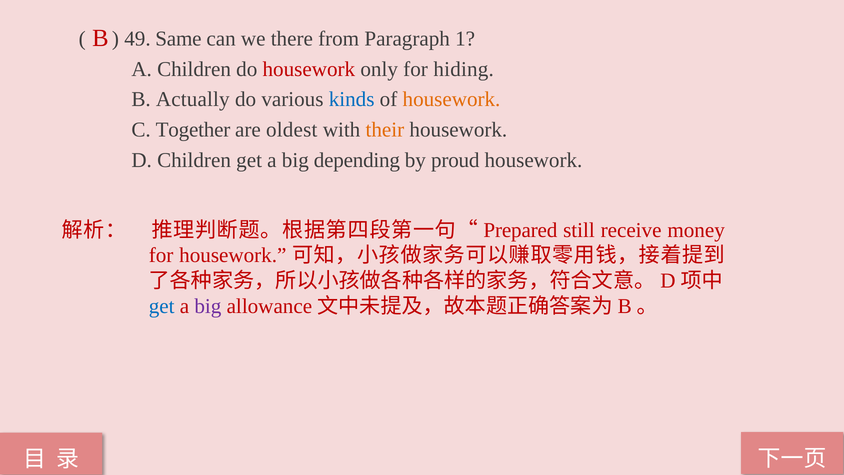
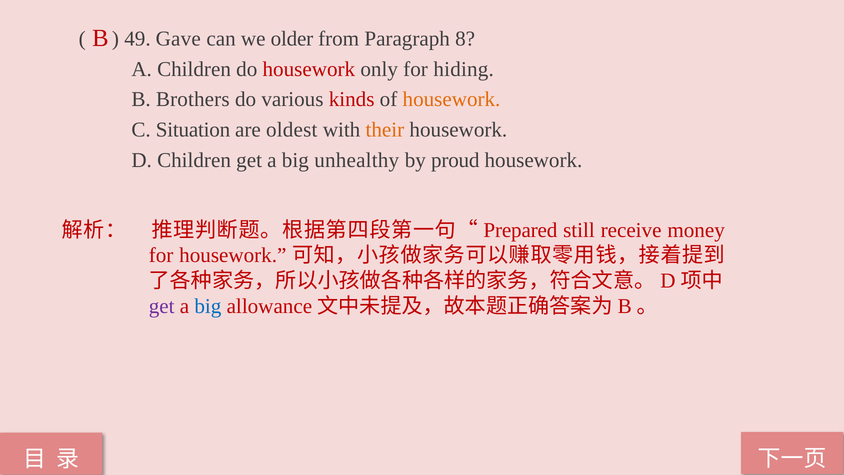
Same: Same -> Gave (178, 39)
there: there -> older (292, 39)
1: 1 -> 8 (465, 39)
Actually: Actually -> Brothers (193, 99)
kinds colour: blue -> red (352, 99)
Together: Together -> Situation (193, 130)
depending: depending -> unhealthy (357, 160)
get colour: blue -> purple (162, 306)
big colour: purple -> blue (208, 306)
